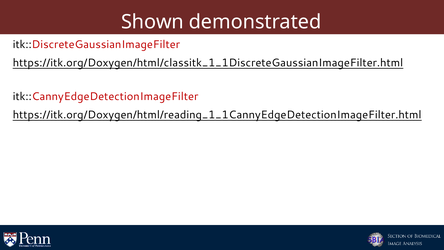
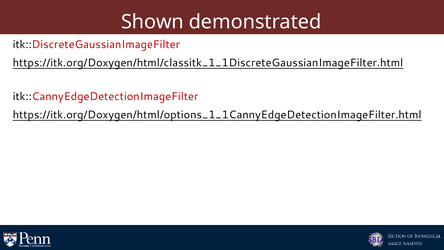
https://itk.org/Doxygen/html/reading_1_1CannyEdgeDetectionImageFilter.html: https://itk.org/Doxygen/html/reading_1_1CannyEdgeDetectionImageFilter.html -> https://itk.org/Doxygen/html/options_1_1CannyEdgeDetectionImageFilter.html (217, 115)
